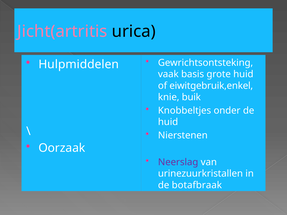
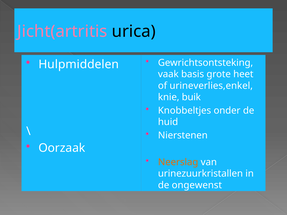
grote huid: huid -> heet (243, 74)
eiwitgebruik,enkel: eiwitgebruik,enkel -> urineverlies,enkel (211, 86)
Neerslag colour: purple -> orange (178, 162)
botafbraak: botafbraak -> ongewenst (197, 185)
